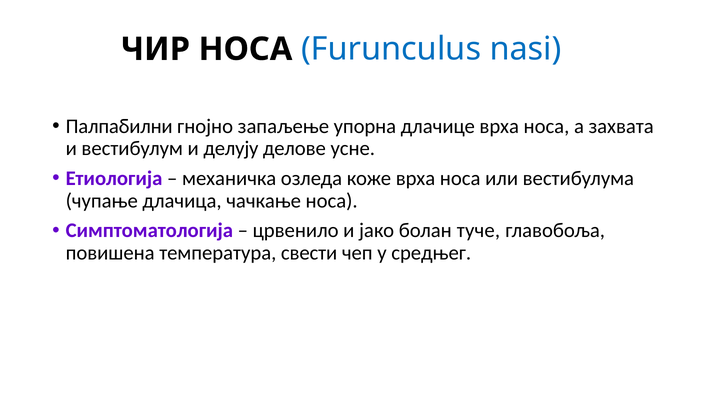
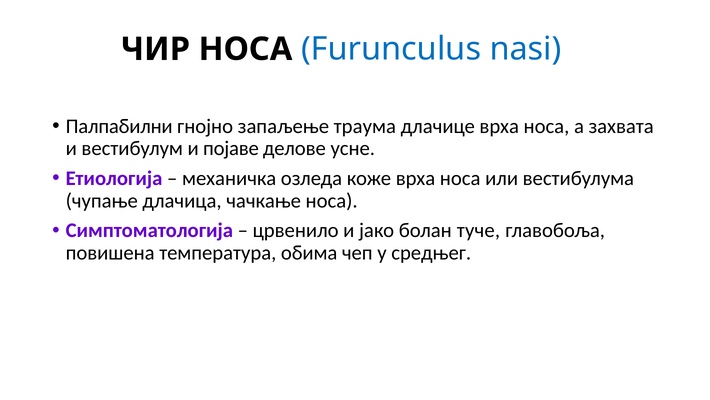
упорна: упорна -> траума (365, 126)
делују: делују -> појаве (231, 148)
свести: свести -> обима (309, 252)
